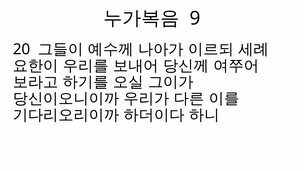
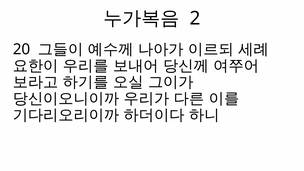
9: 9 -> 2 (195, 18)
